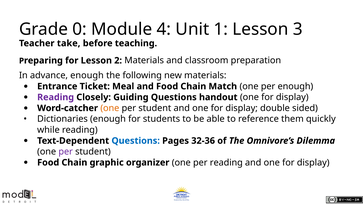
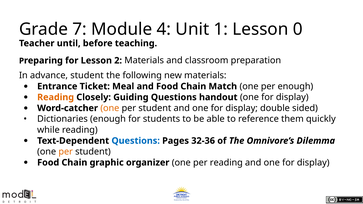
0: 0 -> 7 (80, 29)
3: 3 -> 0 (298, 29)
take: take -> until (69, 43)
advance enough: enough -> student (87, 75)
Reading colour: purple -> orange (56, 97)
per colour: purple -> orange (66, 152)
